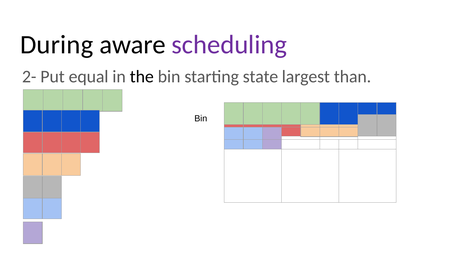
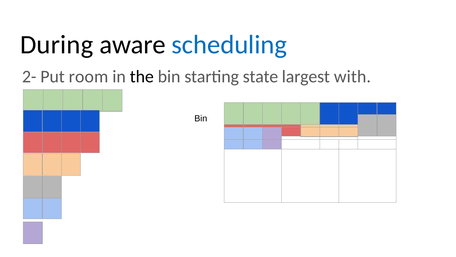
scheduling colour: purple -> blue (229, 45)
equal: equal -> room (88, 76)
than: than -> with (352, 76)
